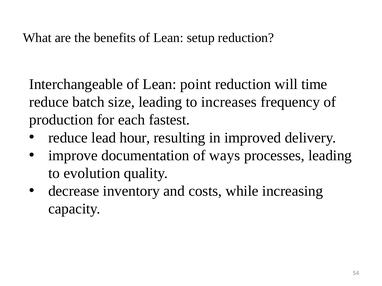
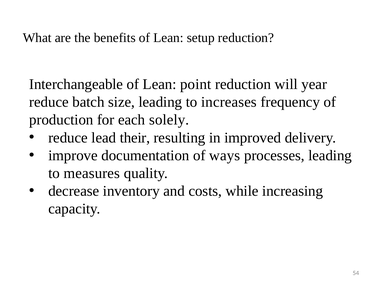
time: time -> year (314, 84)
fastest: fastest -> solely (169, 120)
hour: hour -> their (135, 138)
evolution: evolution -> measures (92, 174)
